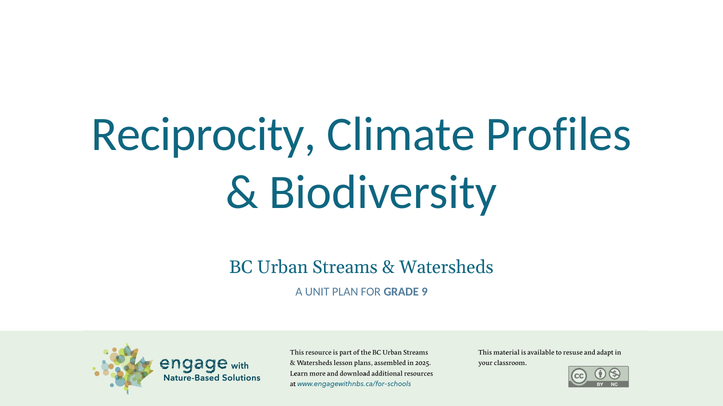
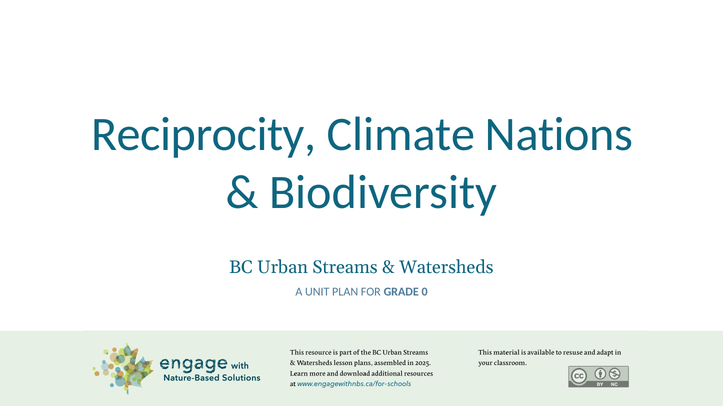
Profiles: Profiles -> Nations (559, 135)
9: 9 -> 0 (425, 292)
